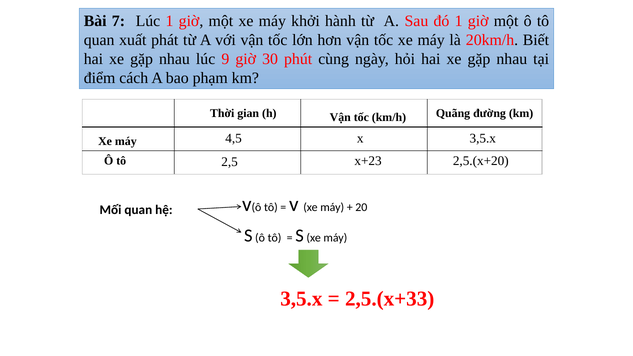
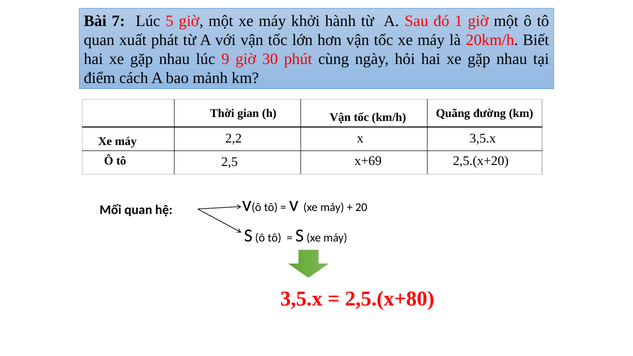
Lúc 1: 1 -> 5 (169, 21)
phạm: phạm -> mảnh (210, 78)
4,5: 4,5 -> 2,2 (234, 138)
x+23: x+23 -> x+69 (368, 161)
2,5.(x+33: 2,5.(x+33 -> 2,5.(x+80 (390, 299)
